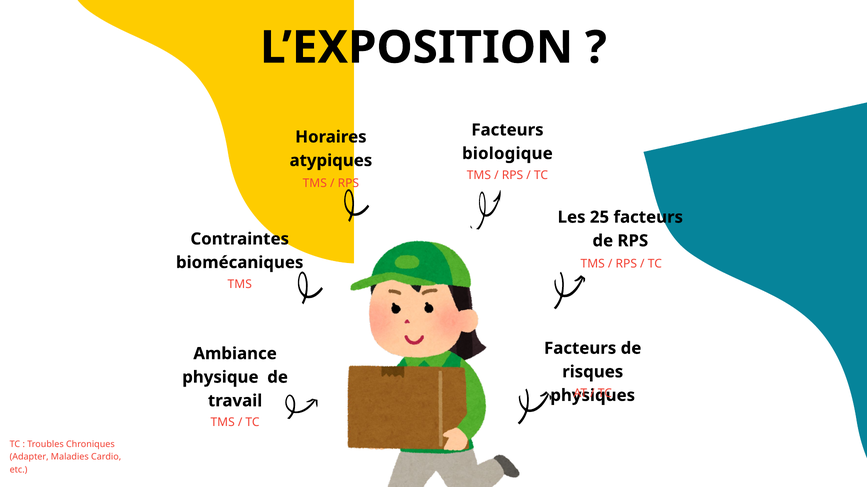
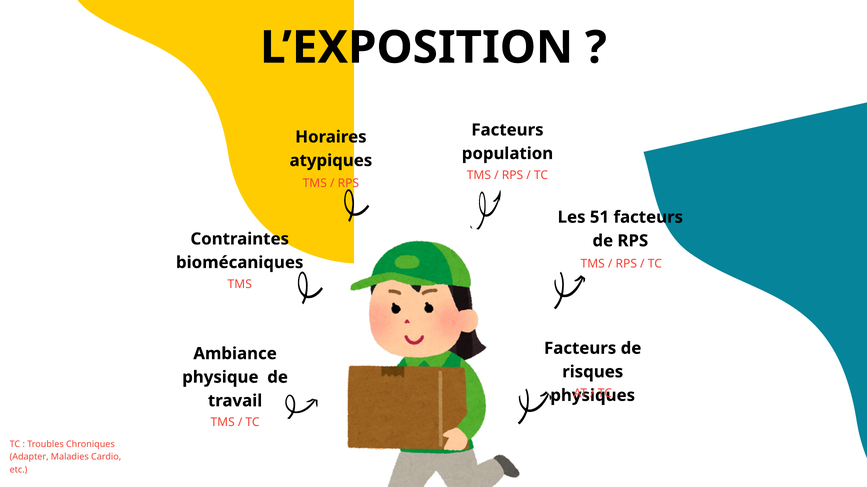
biologique: biologique -> population (507, 154)
25: 25 -> 51 (599, 217)
